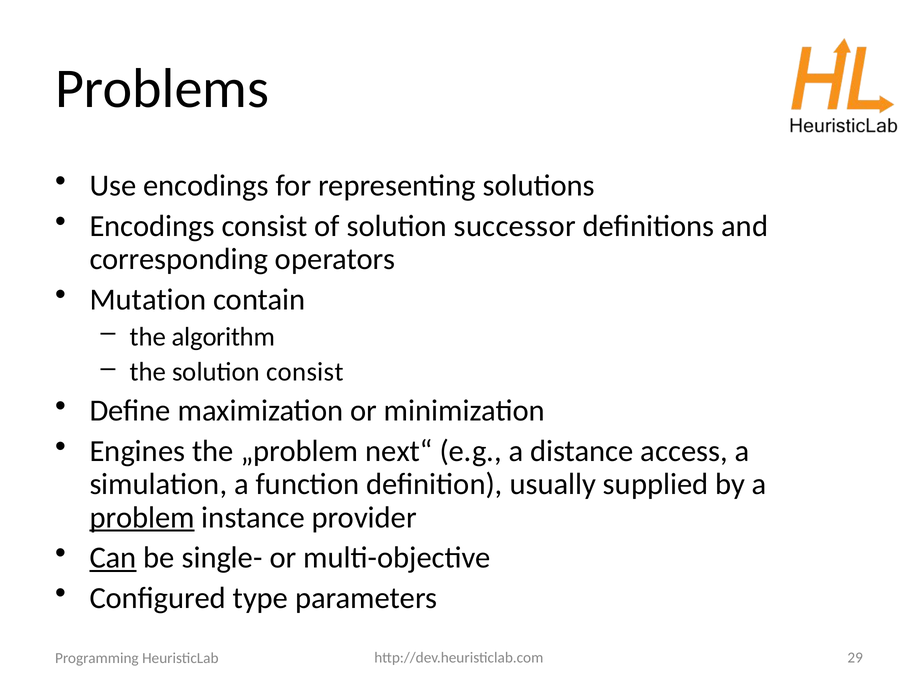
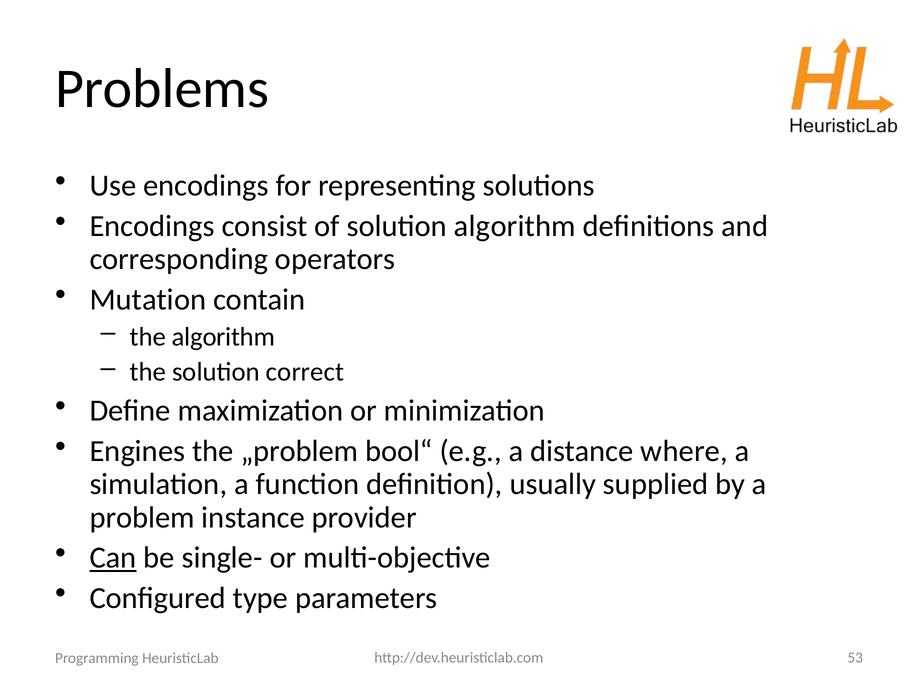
solution successor: successor -> algorithm (515, 226)
solution consist: consist -> correct (305, 372)
next“: next“ -> bool“ (399, 451)
access: access -> where (684, 451)
problem underline: present -> none (142, 517)
29: 29 -> 53 (855, 657)
